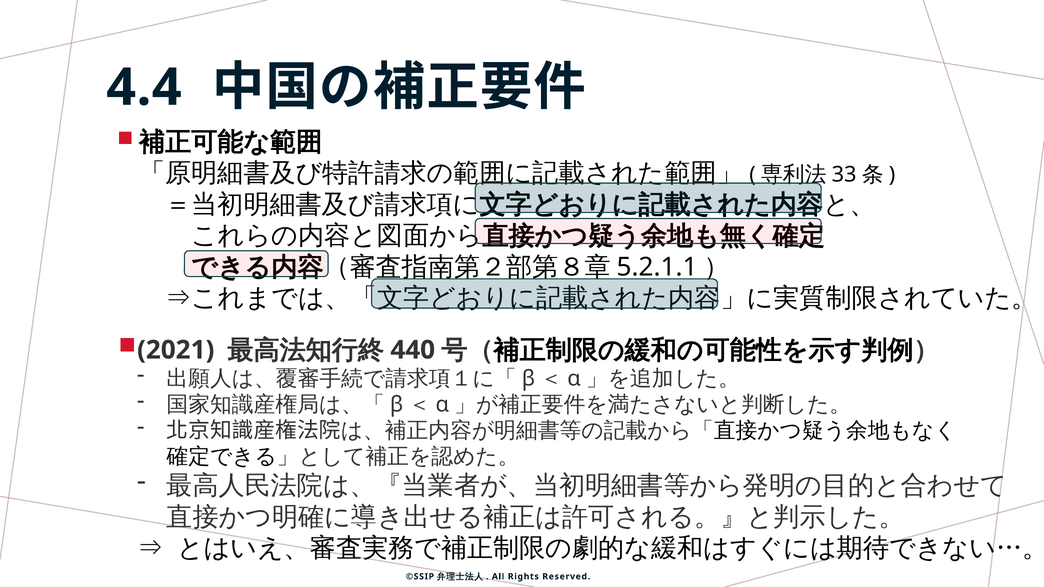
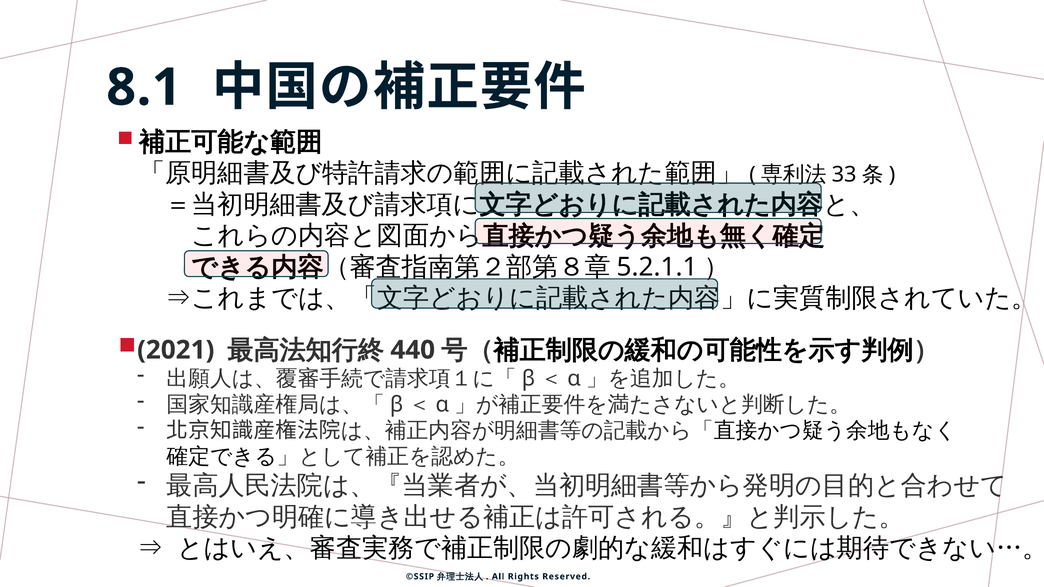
4.4: 4.4 -> 8.1 (144, 88)
